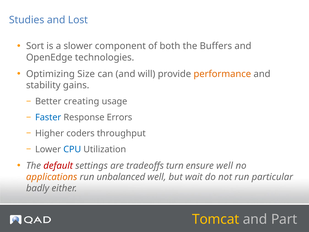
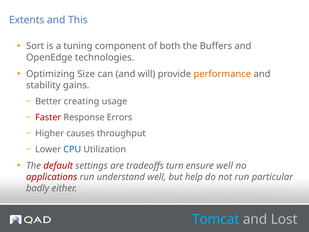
Studies: Studies -> Extents (27, 20)
Lost: Lost -> This (78, 20)
slower: slower -> tuning (78, 46)
Faster colour: blue -> red (48, 117)
coders: coders -> causes (81, 133)
applications colour: orange -> red (52, 177)
unbalanced: unbalanced -> understand (121, 177)
wait: wait -> help (194, 177)
Tomcat colour: yellow -> light blue (216, 219)
Part: Part -> Lost (284, 219)
